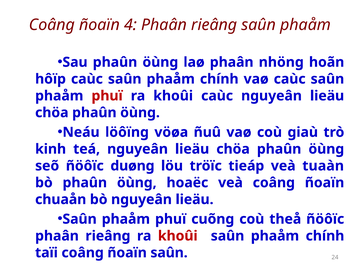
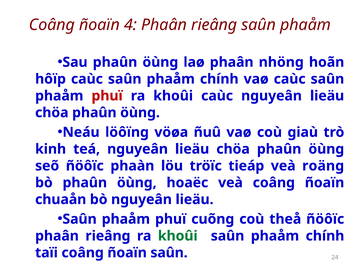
duøng: duøng -> phaàn (132, 166)
tuaàn: tuaàn -> roäng (323, 166)
khoûi colour: red -> green (178, 236)
